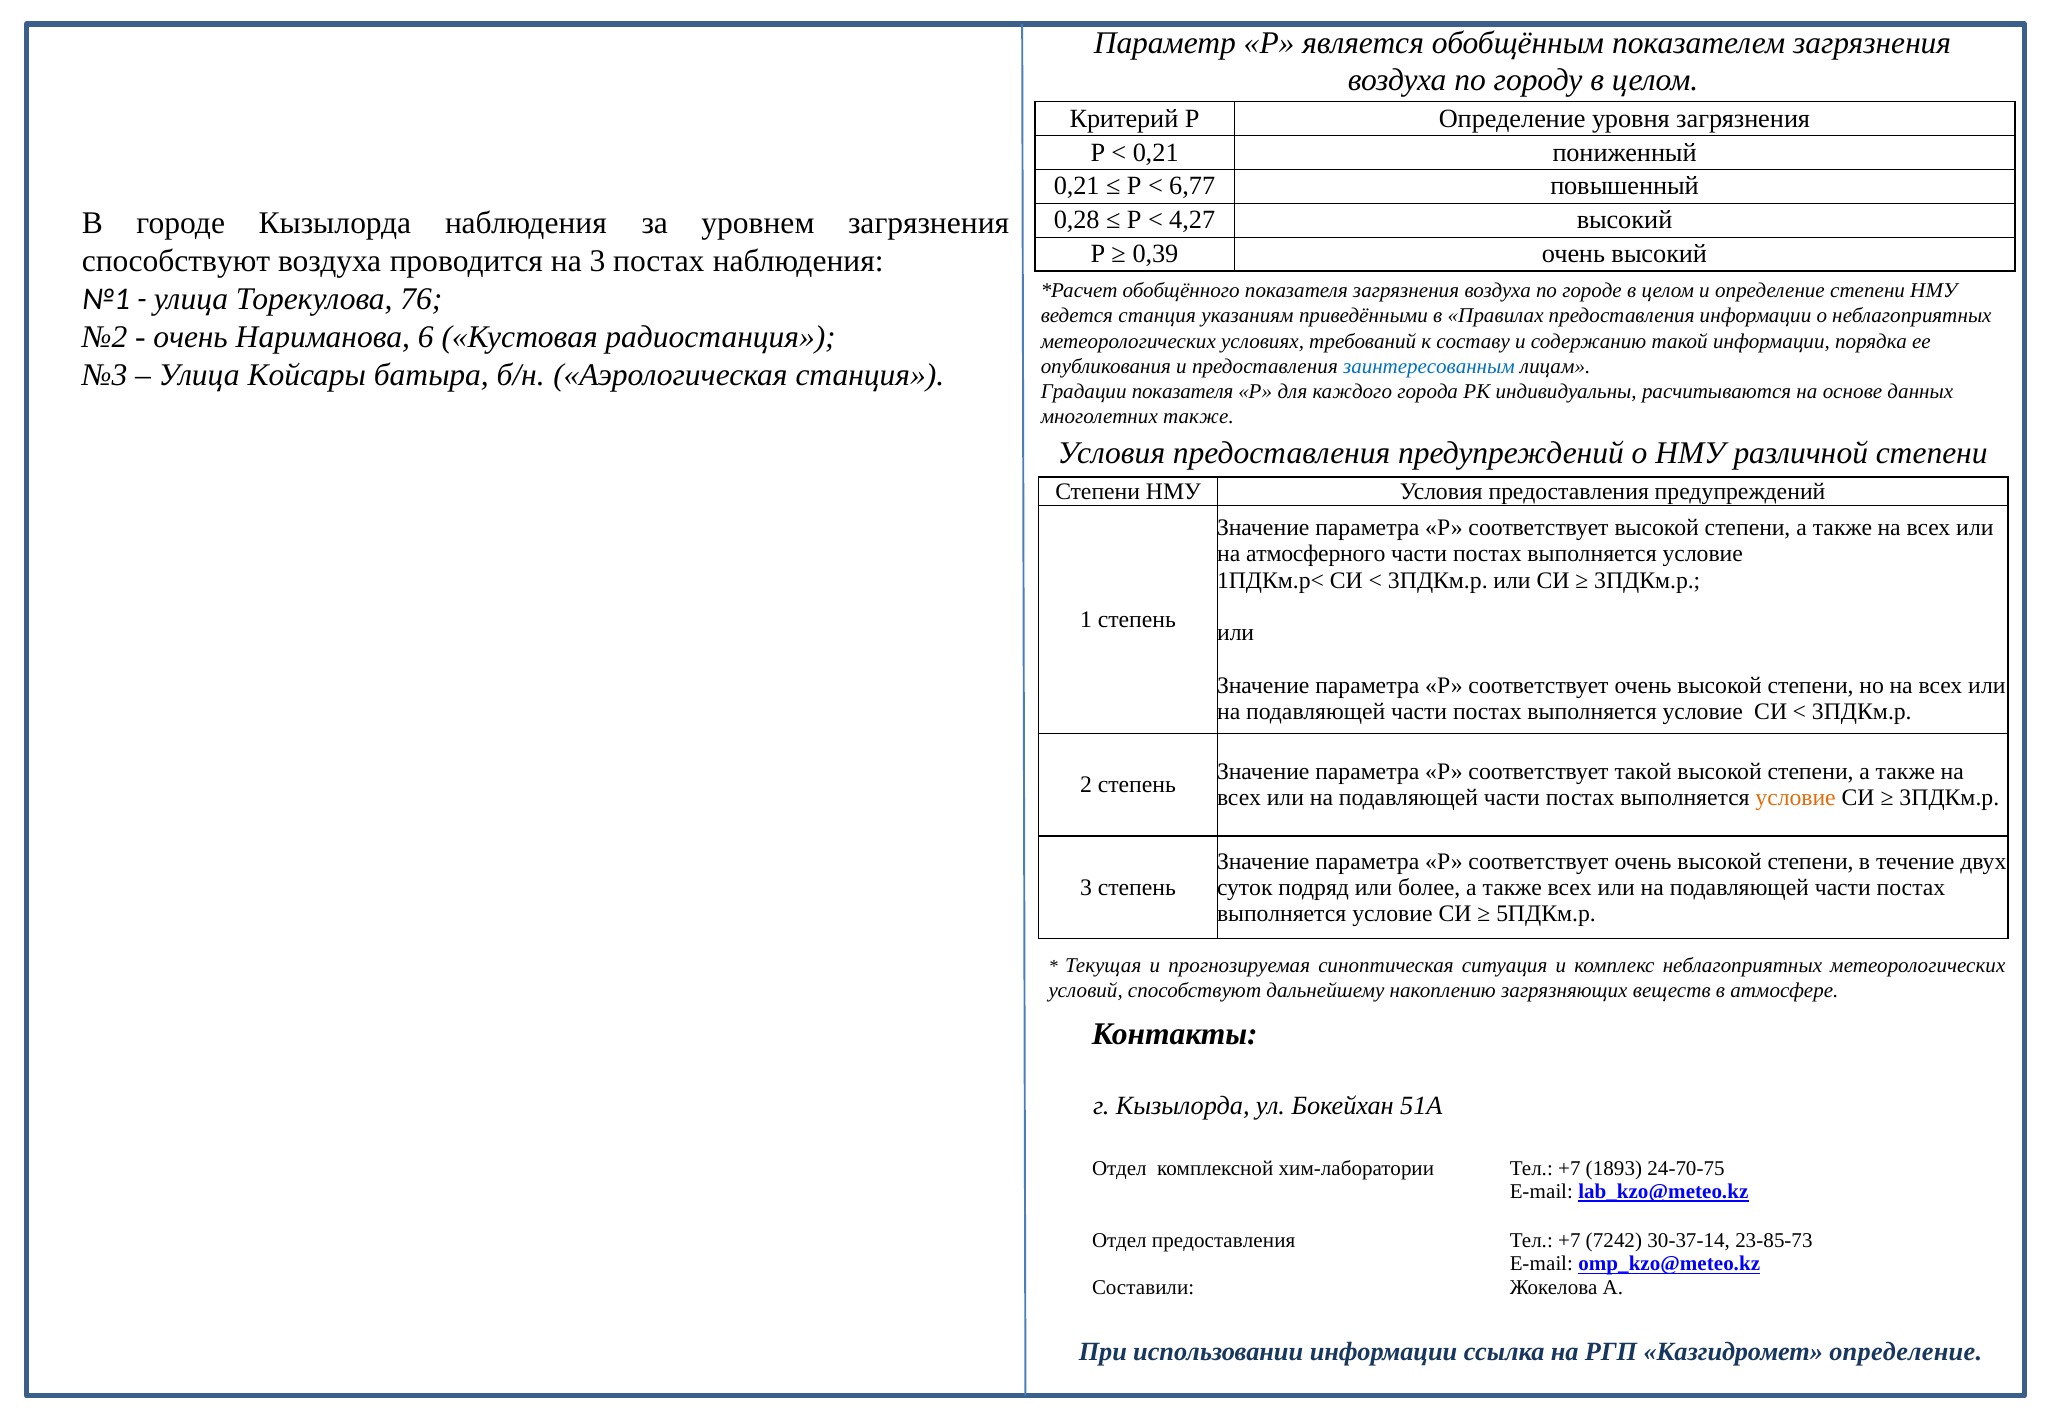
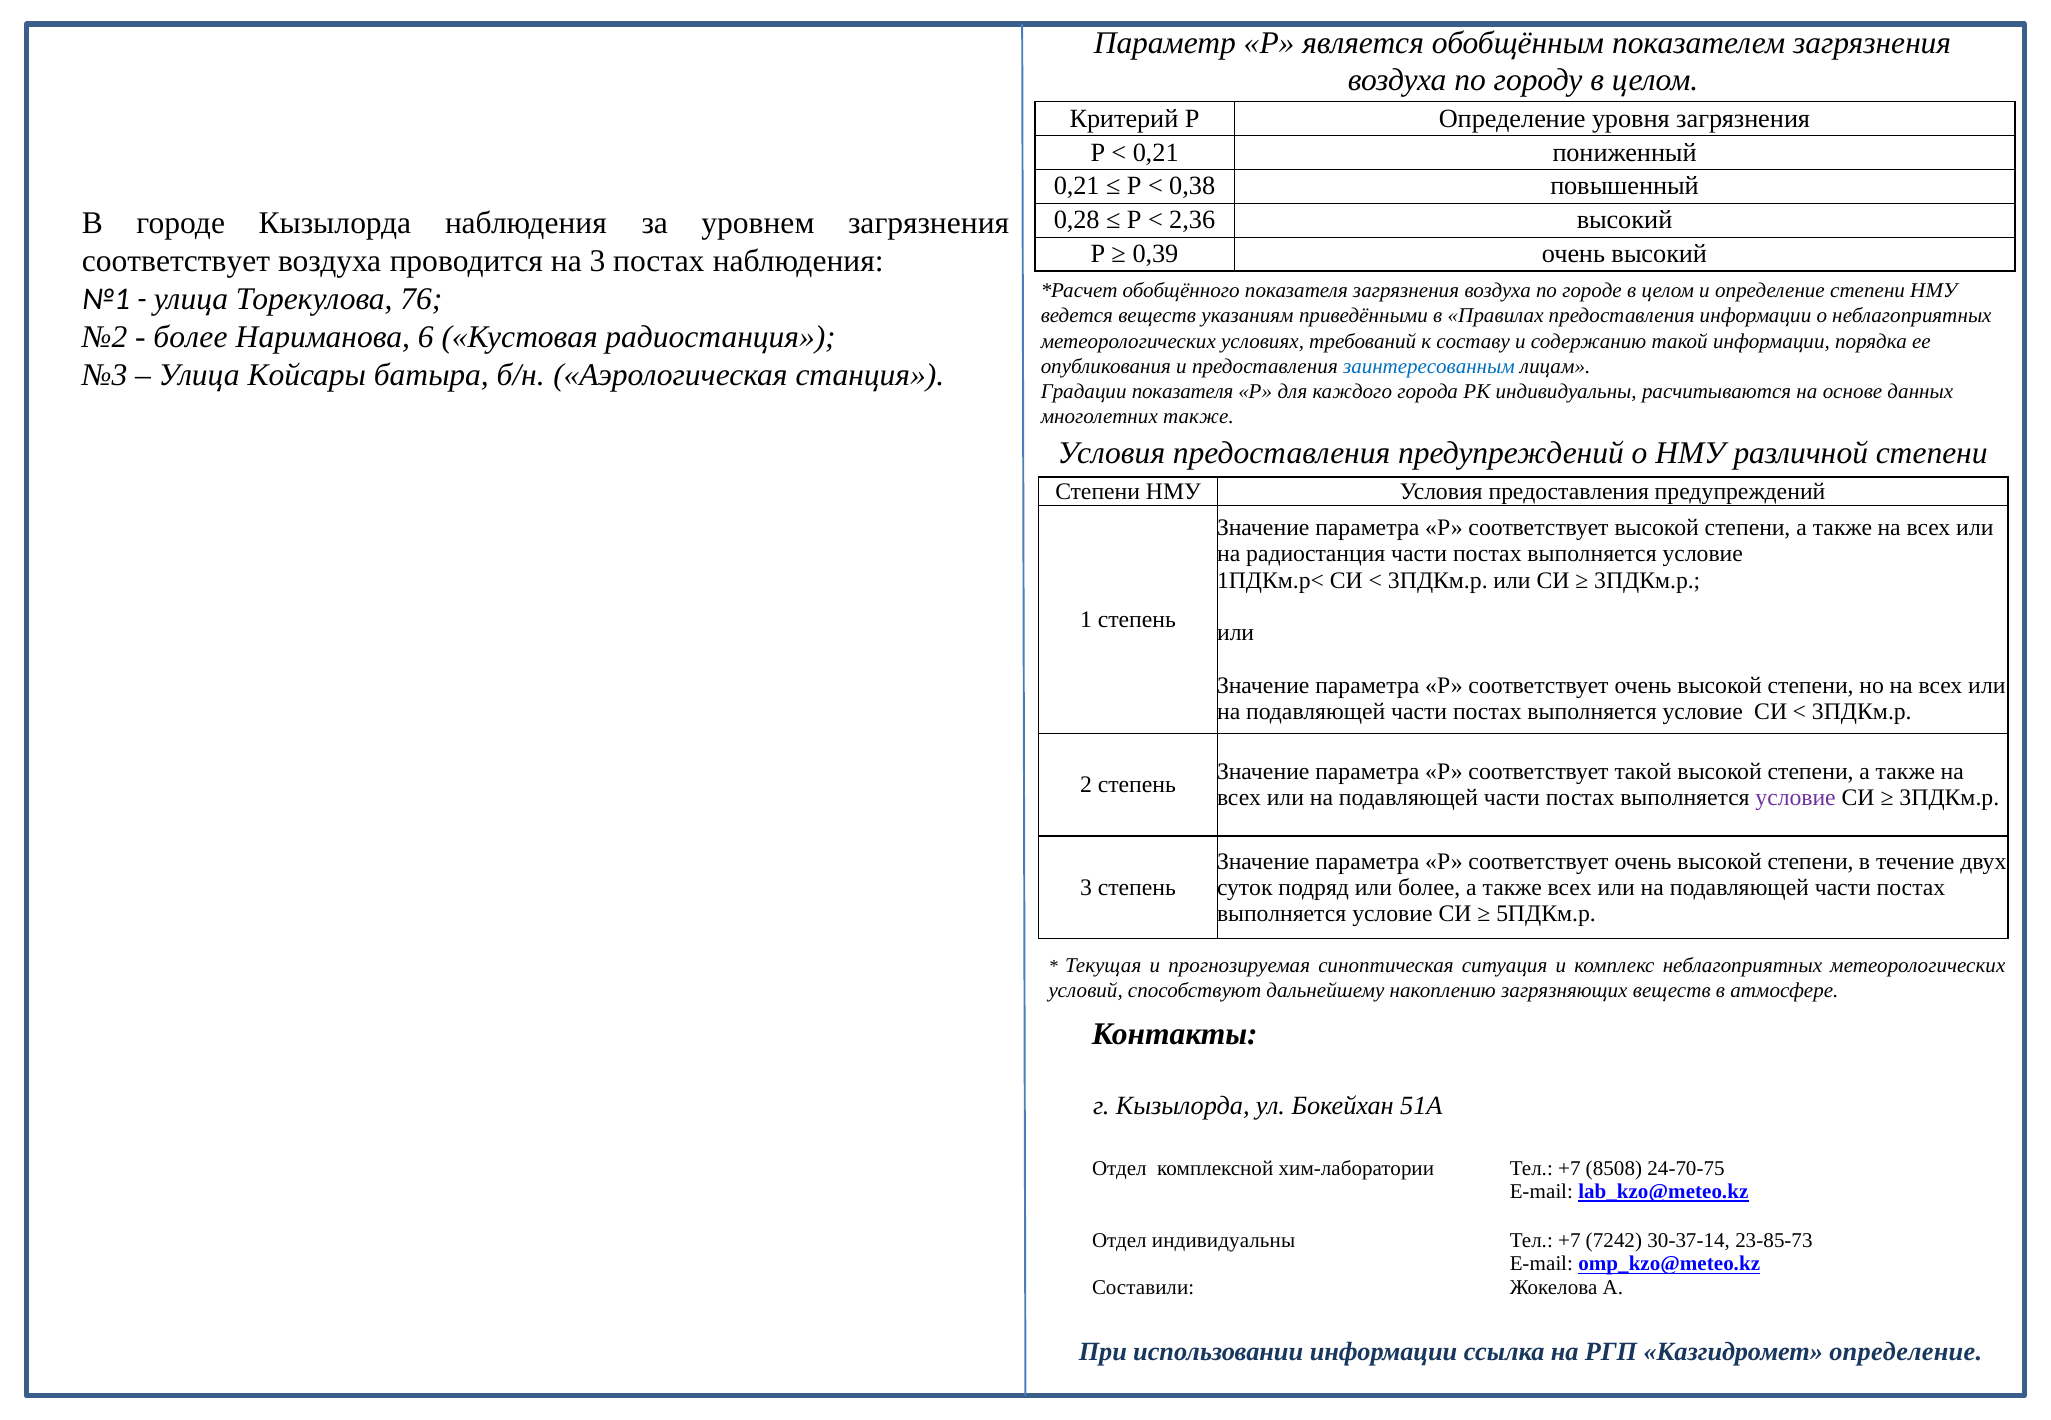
6,77: 6,77 -> 0,38 (1192, 186)
4,27: 4,27 -> 2,36 (1192, 220)
способствуют: способствуют -> соответствует (176, 261)
ведется станция: станция -> веществ (1157, 316)
очень: очень -> более (190, 337)
на атмосферного: атмосферного -> радиостанция (1316, 554)
условие colour: orange -> purple (1796, 798)
1893: 1893 -> 8508 (1614, 1168)
Отдел предоставления: предоставления -> индивидуальны (1224, 1240)
